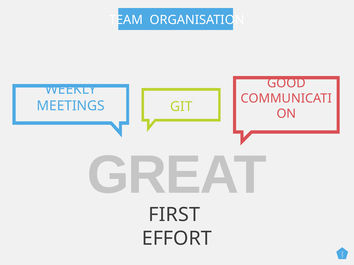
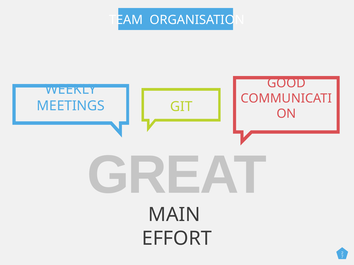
FIRST: FIRST -> MAIN (174, 215)
